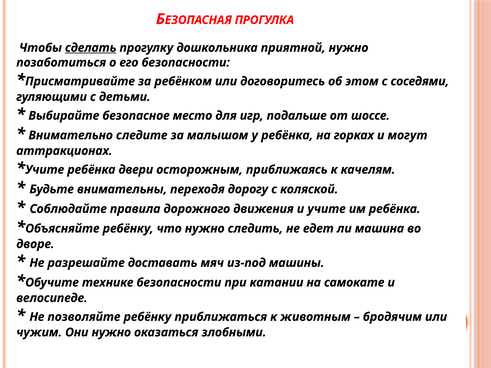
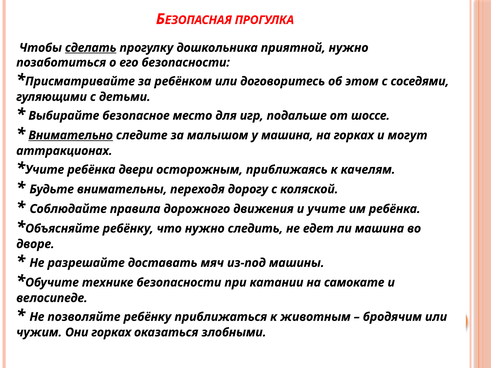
Внимательно underline: none -> present (71, 135)
у ребёнка: ребёнка -> машина (287, 135)
Они нужно: нужно -> горках (111, 333)
